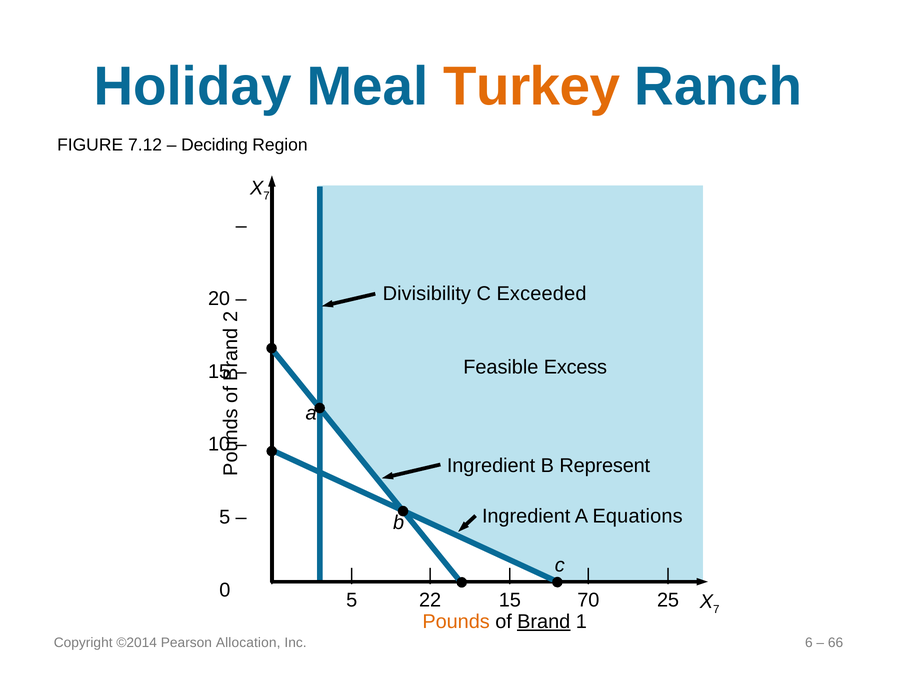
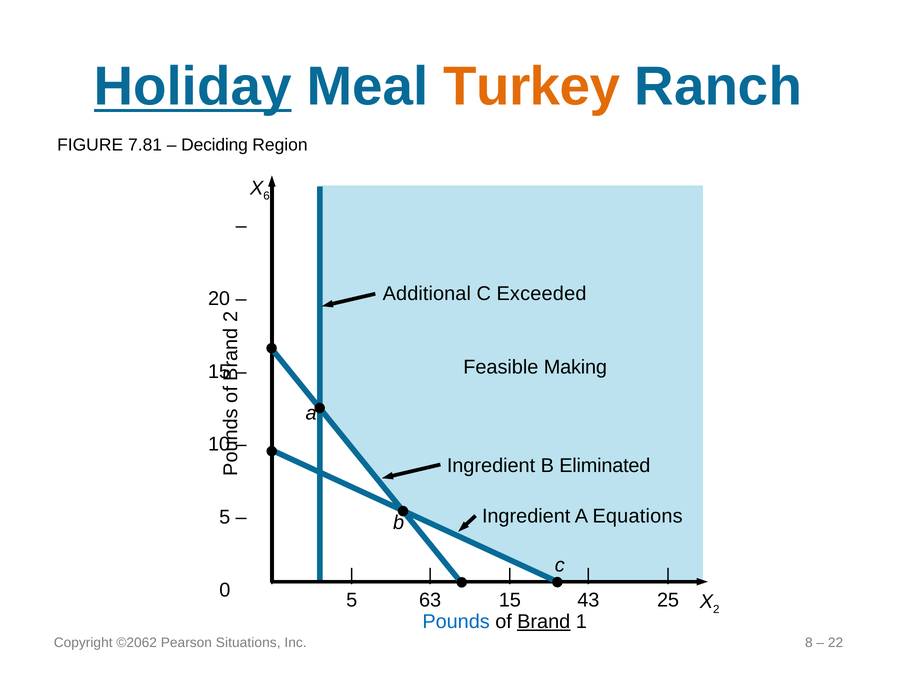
Holiday underline: none -> present (193, 87)
7.12: 7.12 -> 7.81 (145, 145)
7: 7 -> 6 (266, 196)
Divisibility: Divisibility -> Additional (427, 294)
Excess: Excess -> Making (575, 367)
Represent: Represent -> Eliminated (605, 466)
22: 22 -> 63 (430, 600)
70: 70 -> 43 (588, 600)
7: 7 -> 2 (716, 609)
Pounds colour: orange -> blue (456, 621)
©2014: ©2014 -> ©2062 (137, 642)
Allocation: Allocation -> Situations (248, 642)
6: 6 -> 8 (809, 642)
66: 66 -> 22 (836, 642)
